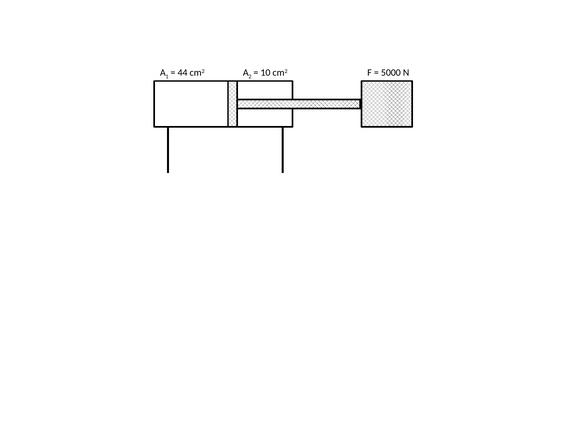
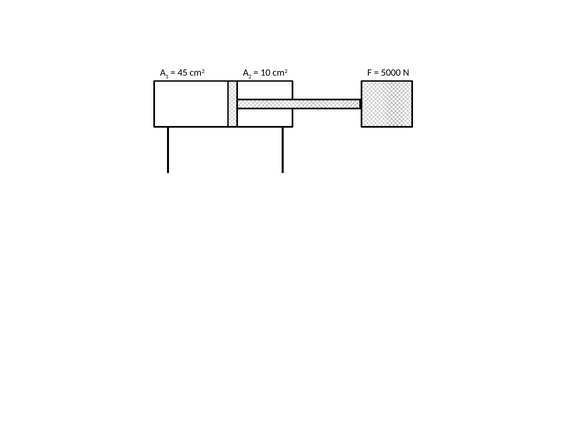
44: 44 -> 45 (183, 73)
